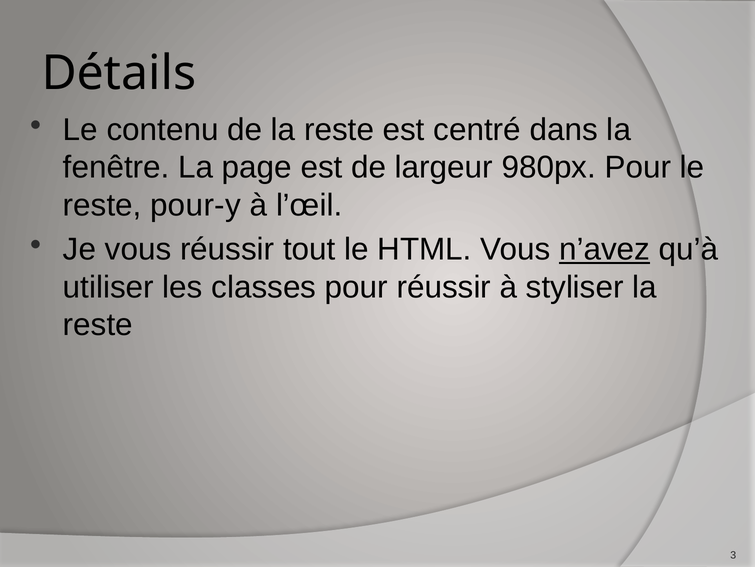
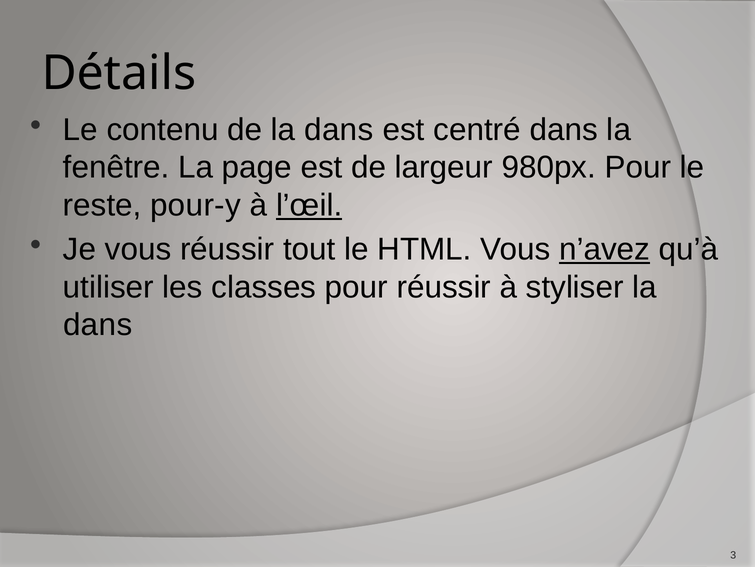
de la reste: reste -> dans (339, 130)
l’œil underline: none -> present (309, 205)
reste: reste -> dans (98, 325)
